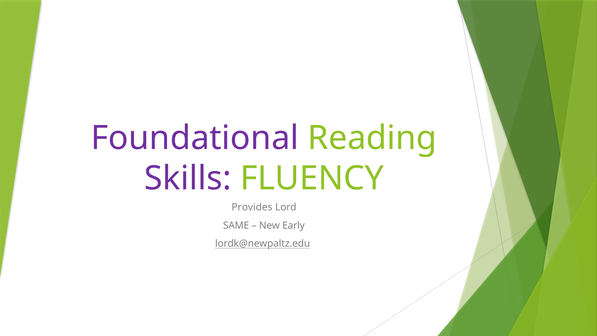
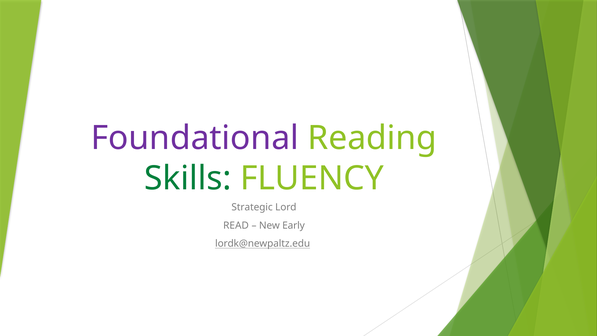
Skills colour: purple -> green (188, 178)
Provides: Provides -> Strategic (252, 207)
SAME: SAME -> READ (236, 225)
